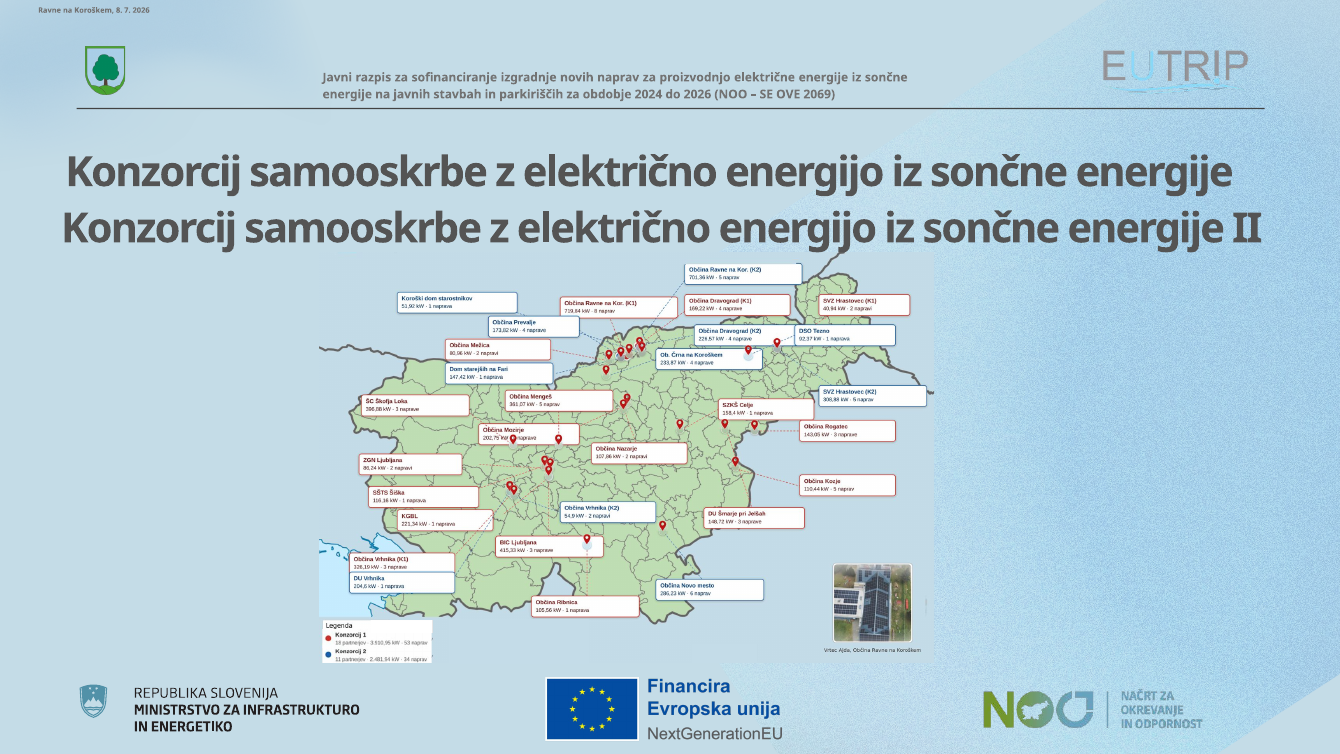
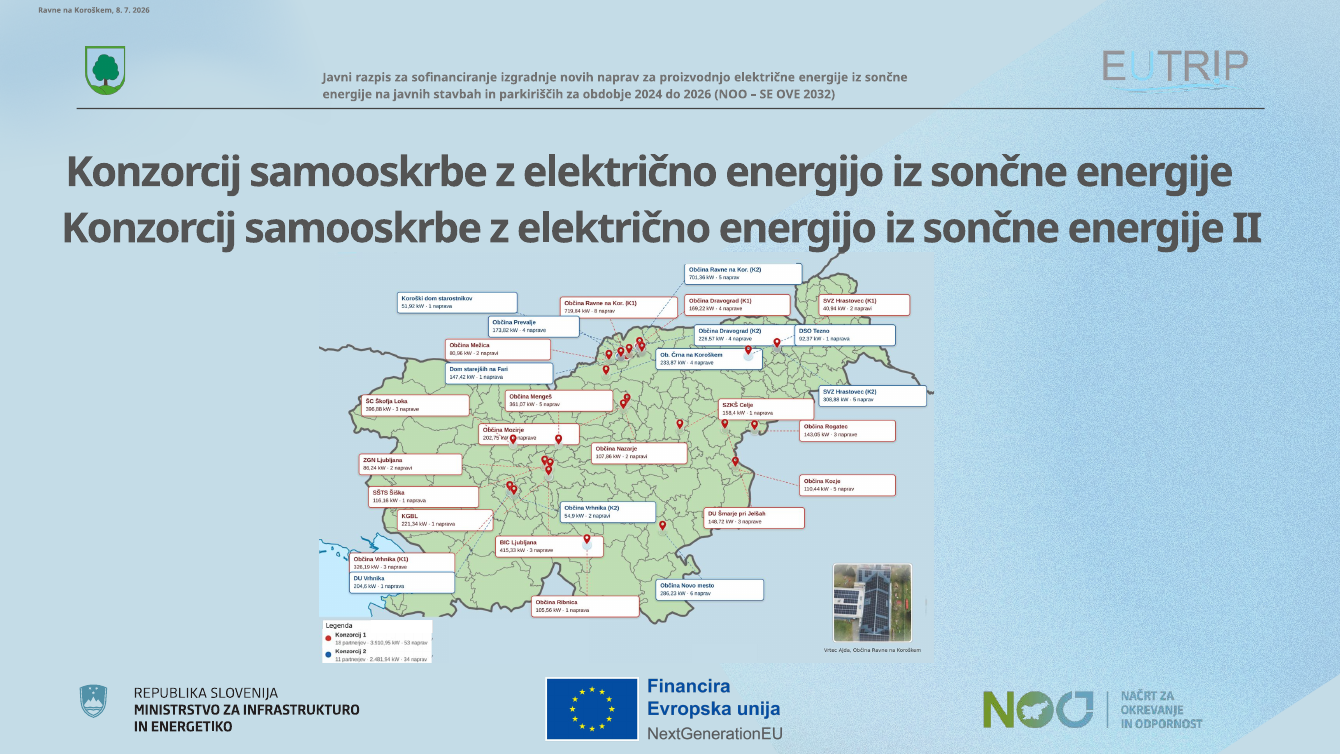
2069: 2069 -> 2032 (819, 94)
